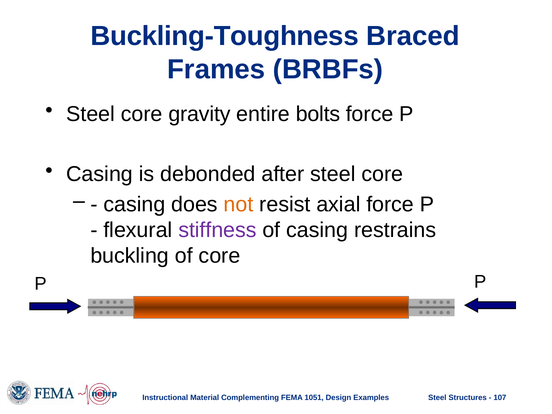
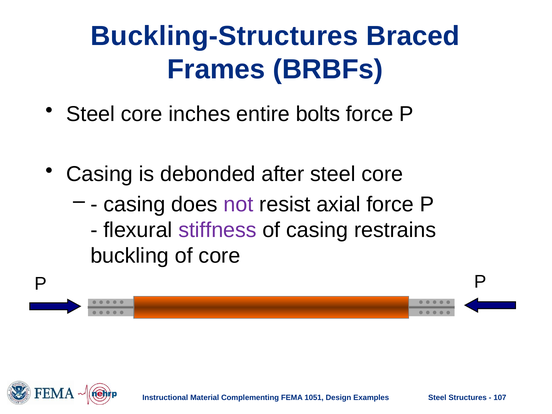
Buckling-Toughness: Buckling-Toughness -> Buckling-Structures (224, 36)
gravity: gravity -> inches (199, 114)
not colour: orange -> purple (238, 204)
